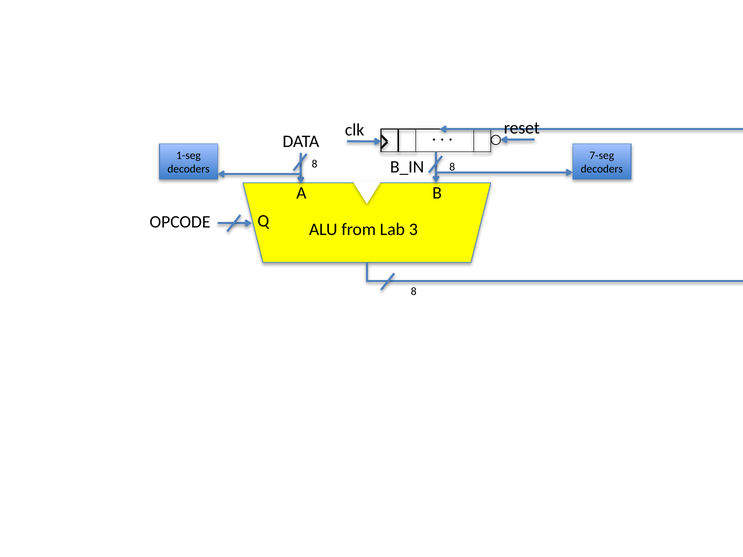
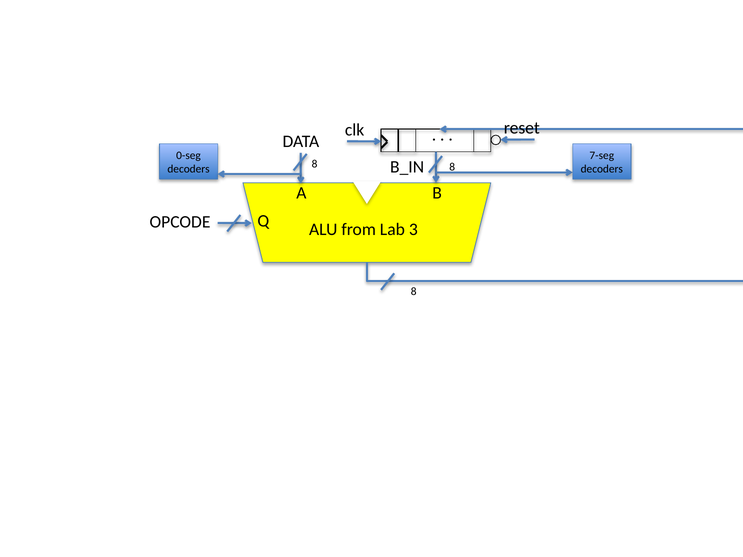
1-seg: 1-seg -> 0-seg (189, 155)
